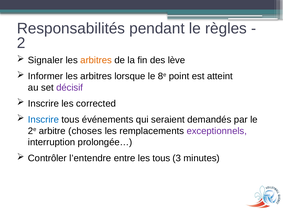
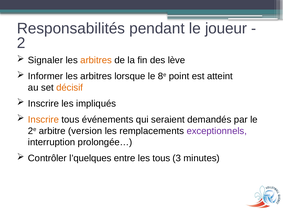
règles: règles -> joueur (226, 28)
décisif colour: purple -> orange (70, 88)
corrected: corrected -> impliqués (96, 104)
Inscrire colour: blue -> orange (43, 120)
choses: choses -> version (85, 131)
l’entendre: l’entendre -> l’quelques (90, 158)
